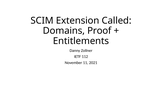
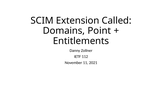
Proof: Proof -> Point (99, 31)
